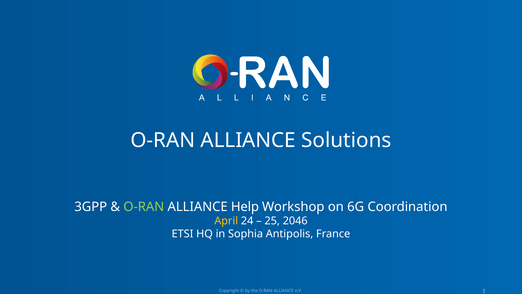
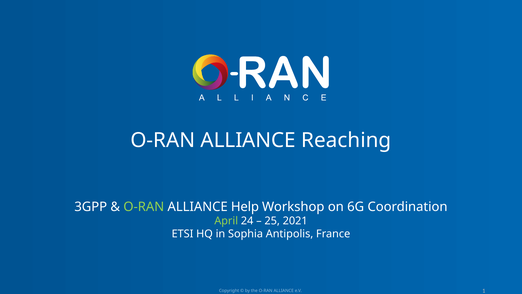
Solutions: Solutions -> Reaching (346, 140)
April colour: yellow -> light green (226, 221)
2046: 2046 -> 2021 (295, 221)
